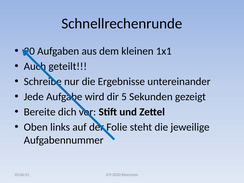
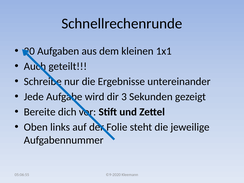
5: 5 -> 3 (124, 97)
